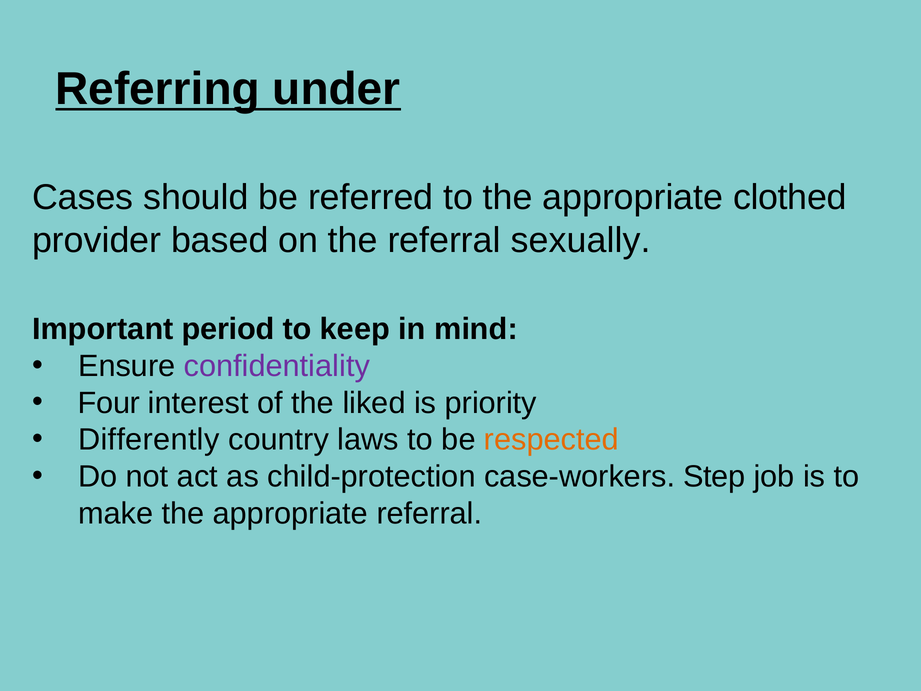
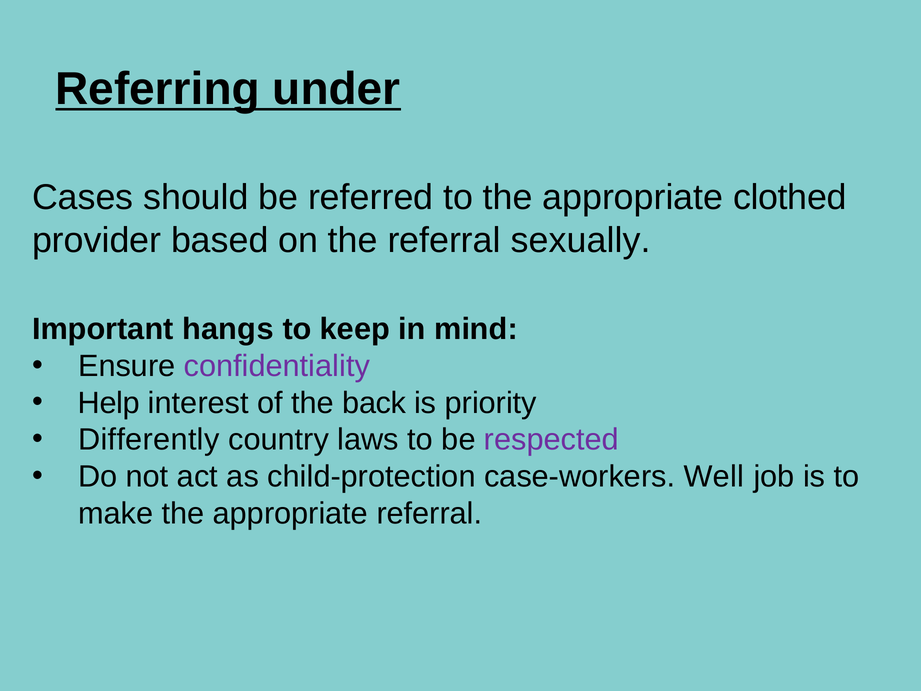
period: period -> hangs (228, 329)
Four: Four -> Help (109, 403)
liked: liked -> back (374, 403)
respected colour: orange -> purple (551, 440)
Step: Step -> Well (714, 476)
